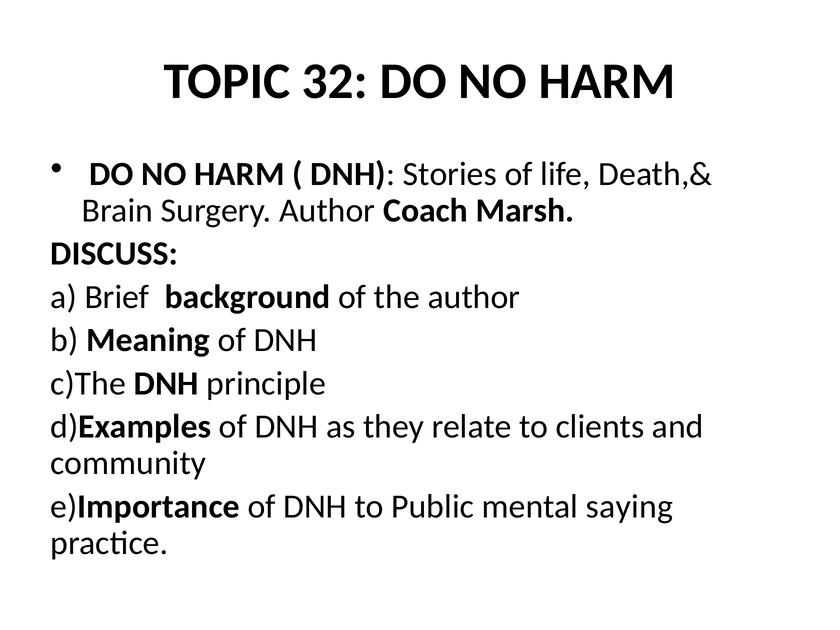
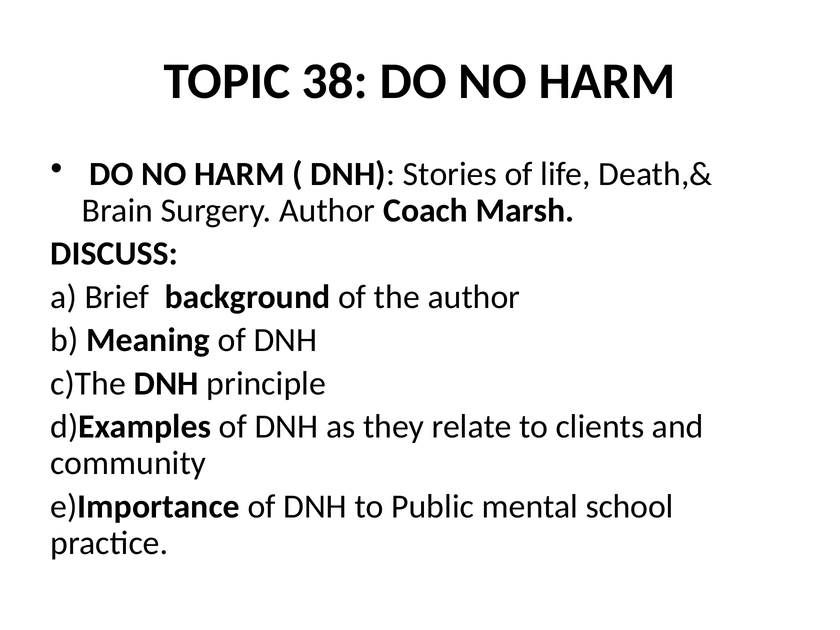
32: 32 -> 38 (335, 81)
saying: saying -> school (630, 506)
